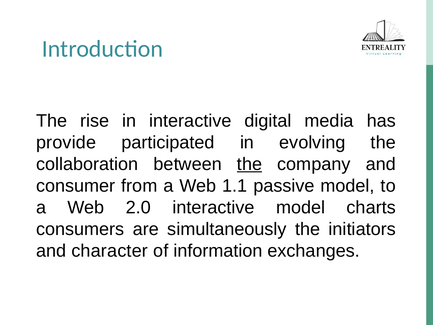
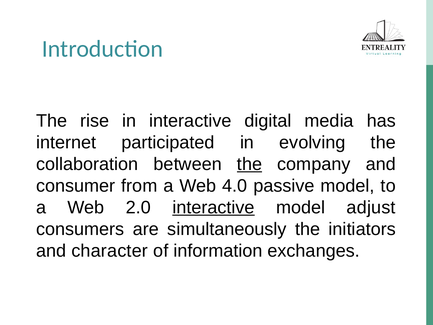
provide: provide -> internet (66, 142)
1.1: 1.1 -> 4.0 (235, 186)
interactive underline: none -> present (213, 207)
charts: charts -> adjust (371, 207)
